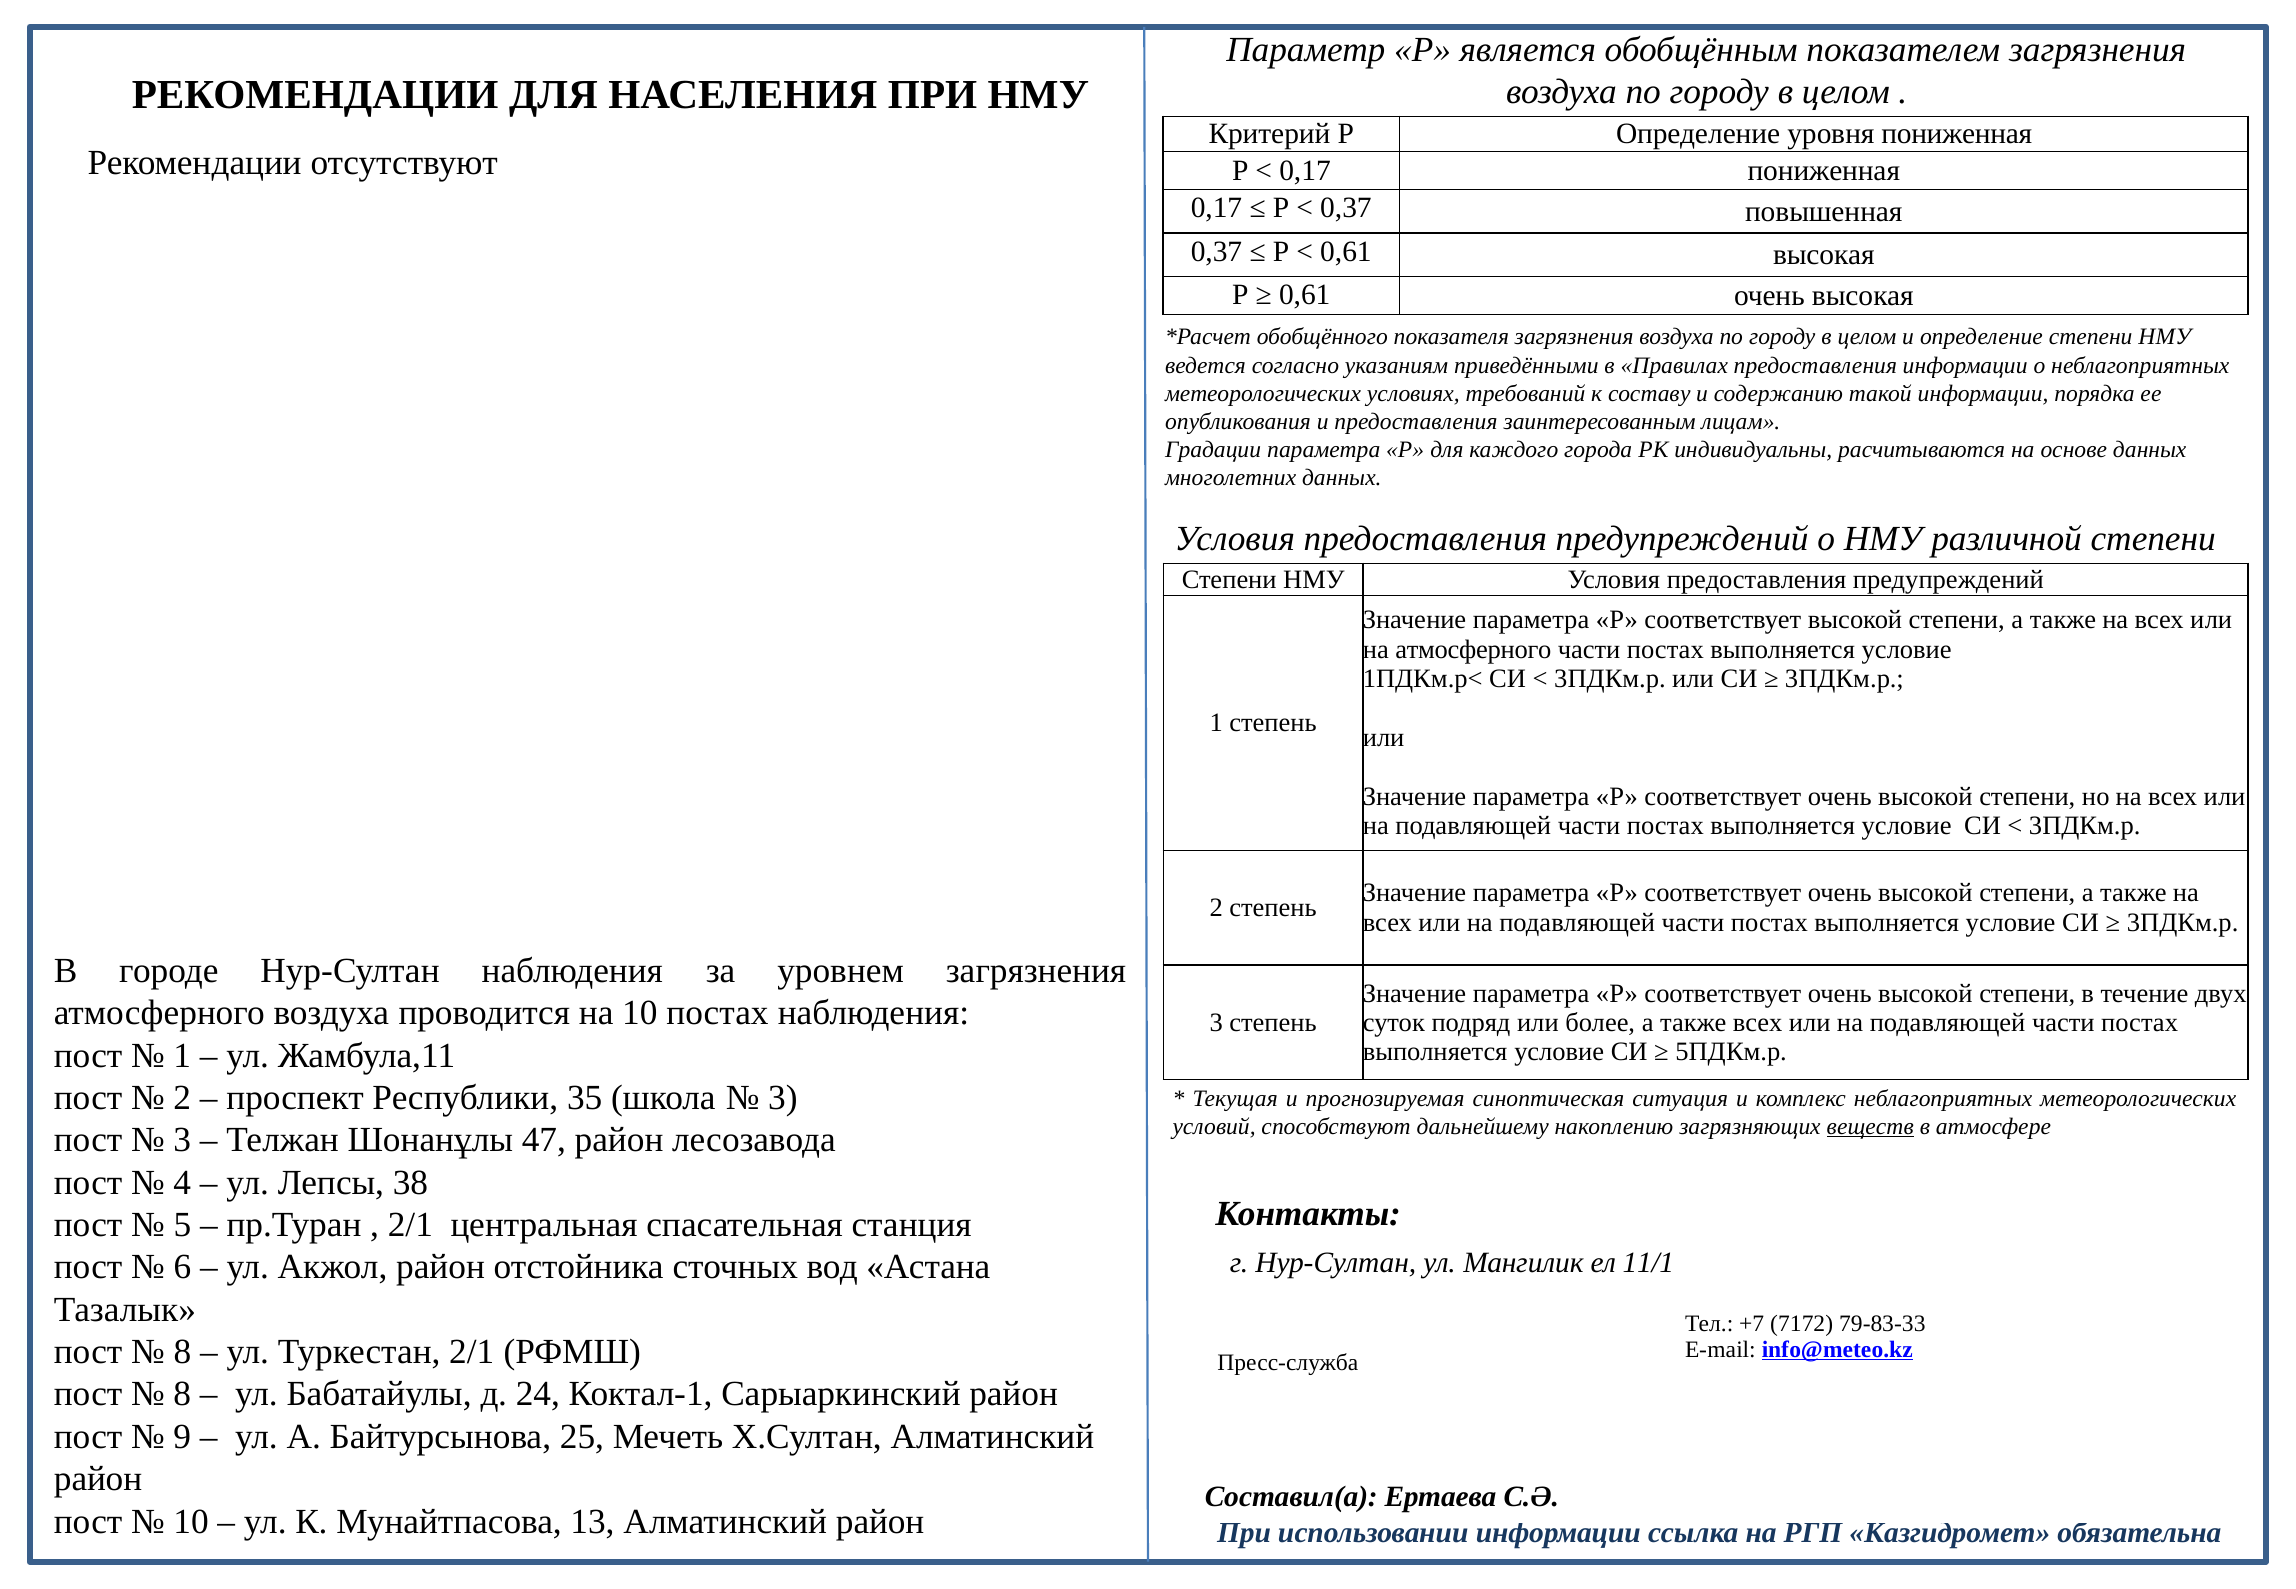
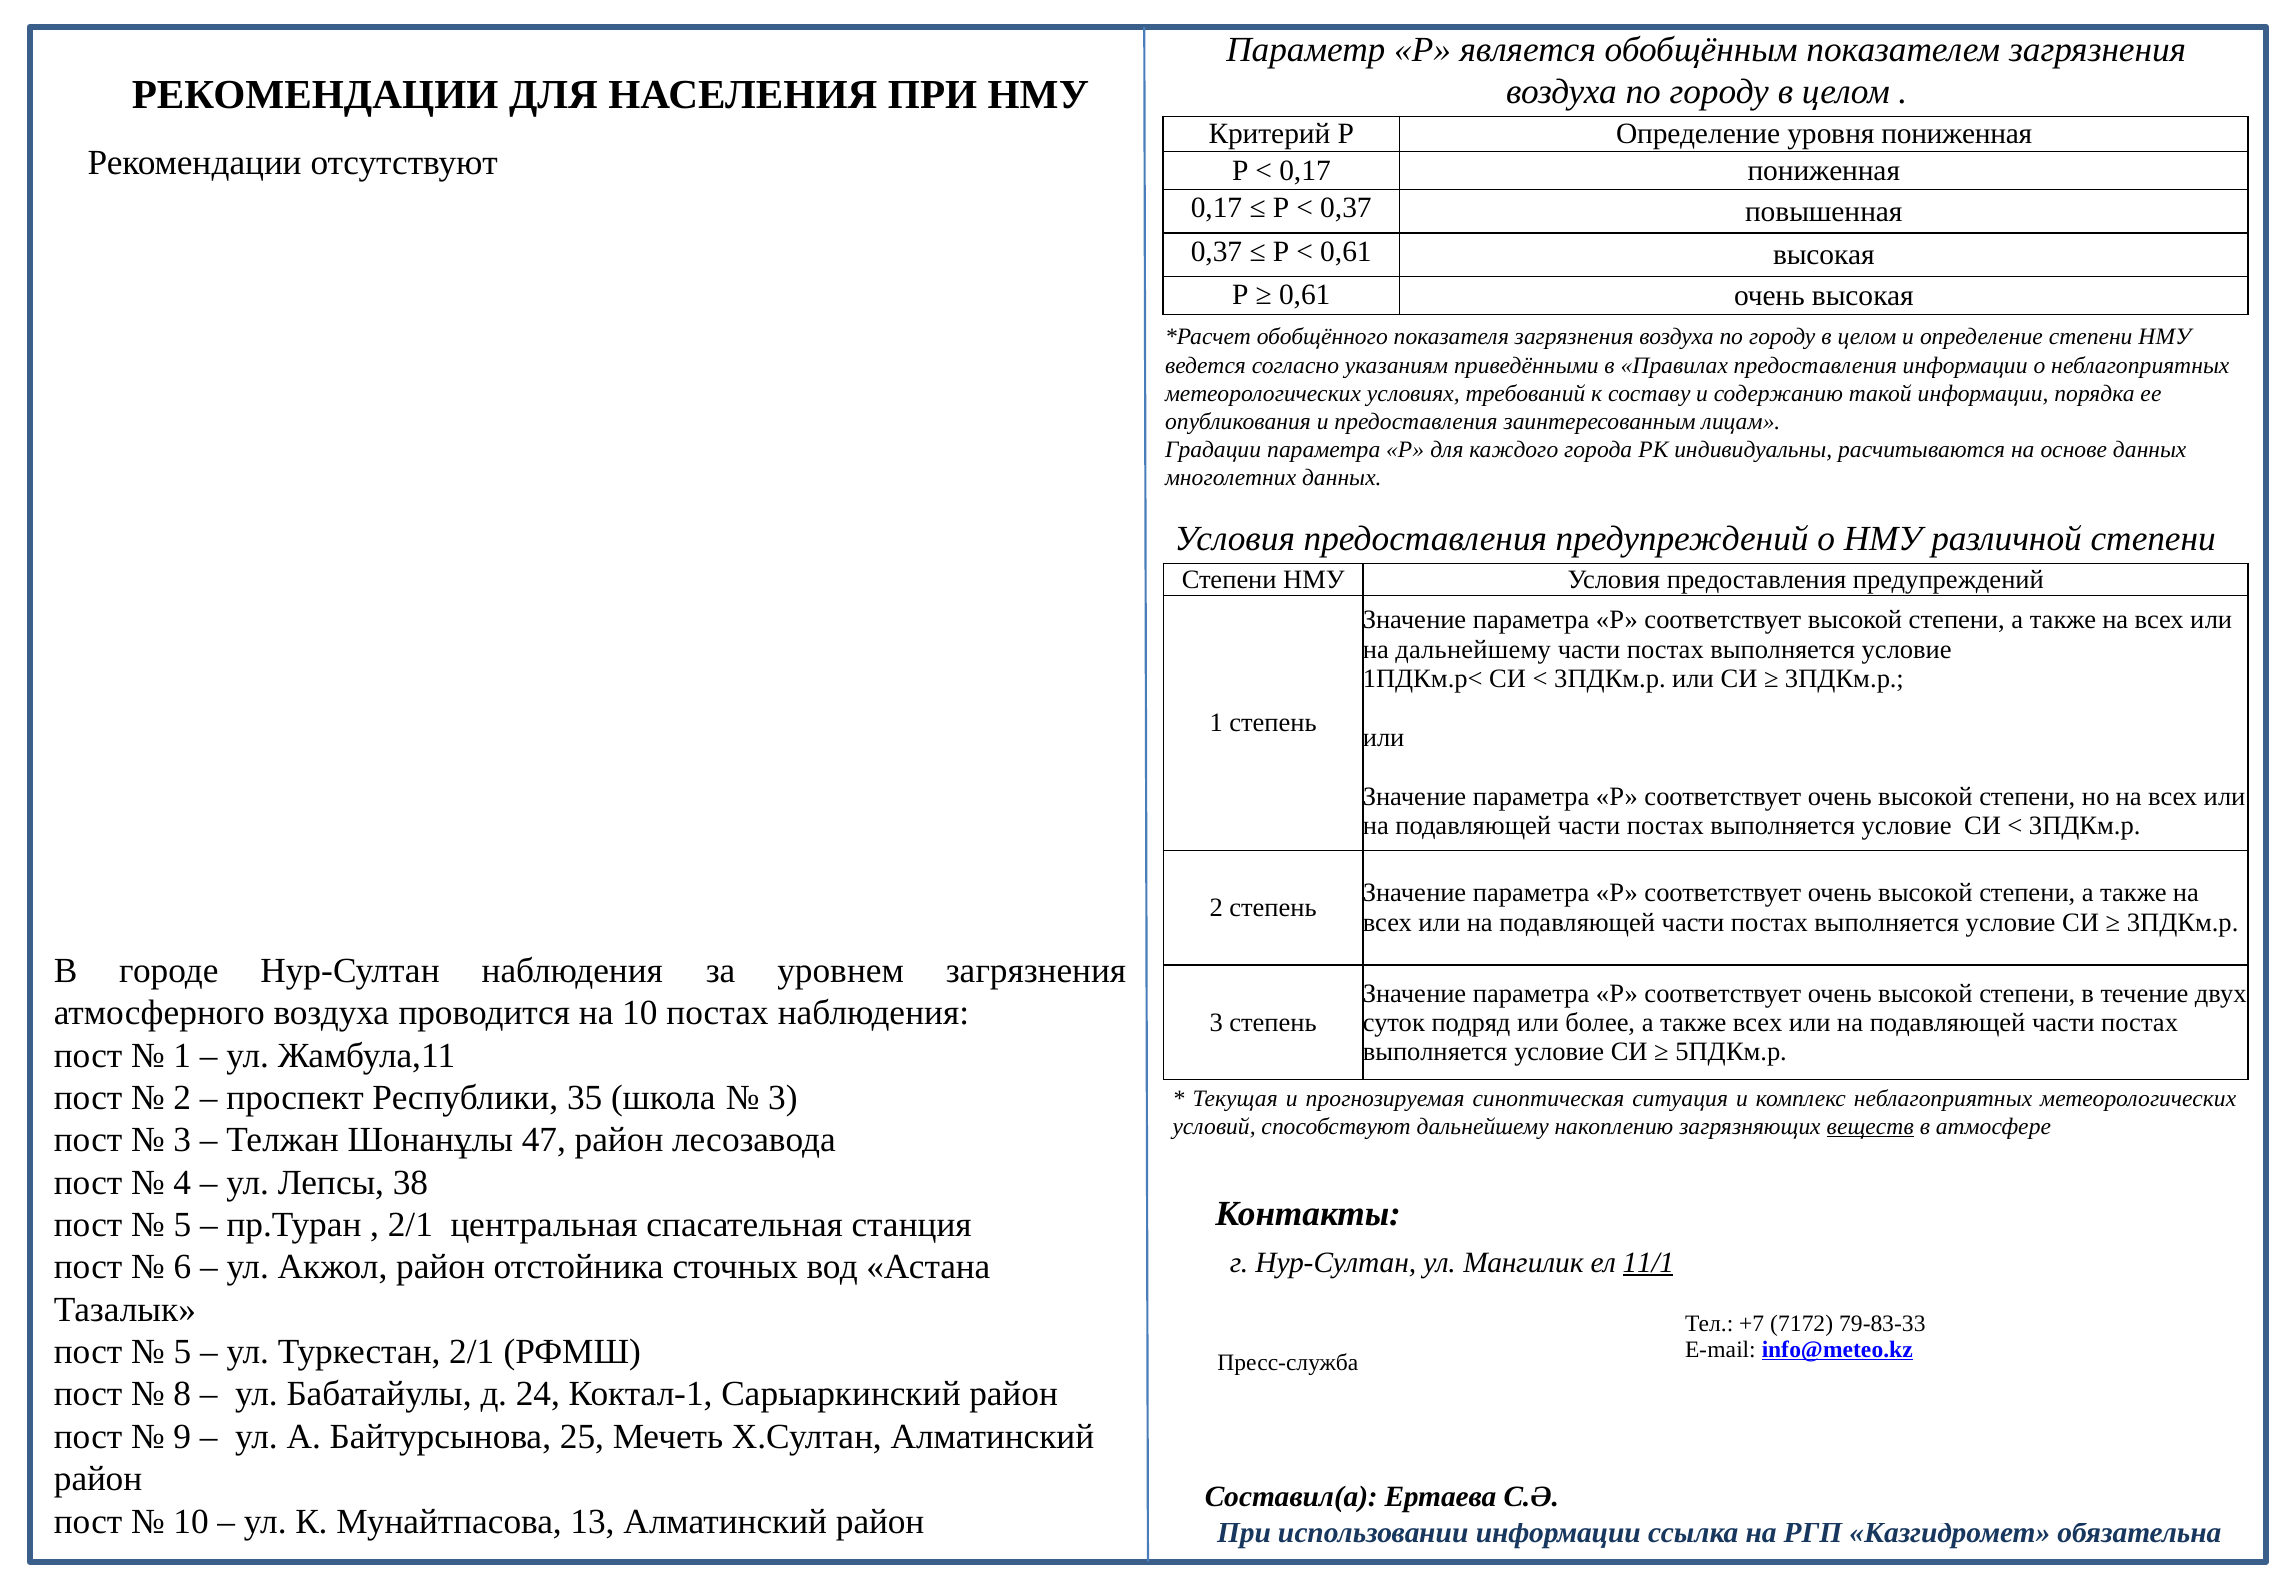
на атмосферного: атмосферного -> дальнейшему (1473, 650)
11/1 underline: none -> present (1648, 1263)
8: 8 -> 5 (182, 1352)
